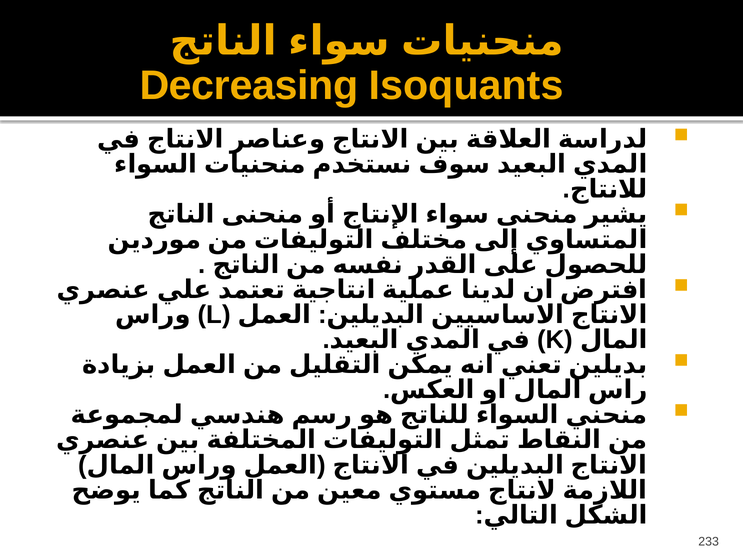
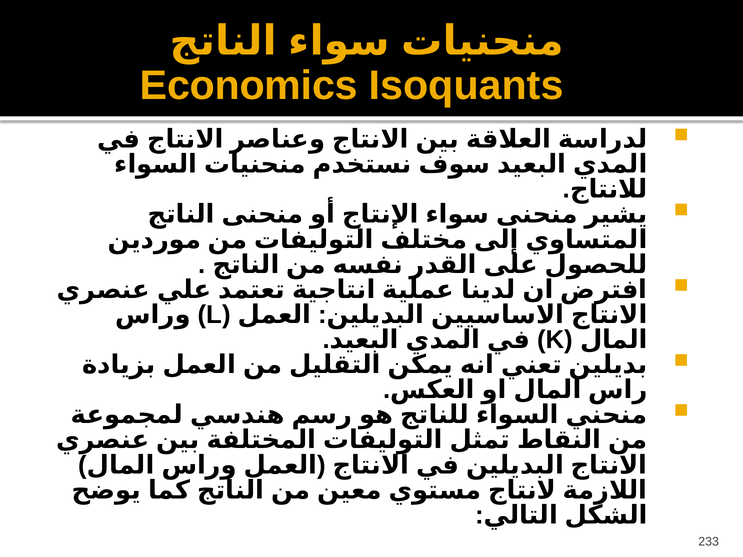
Decreasing: Decreasing -> Economics (249, 86)
